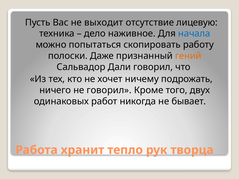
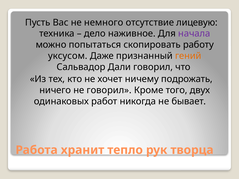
выходит: выходит -> немного (104, 22)
начала colour: blue -> purple (194, 34)
полоски: полоски -> уксусом (68, 56)
